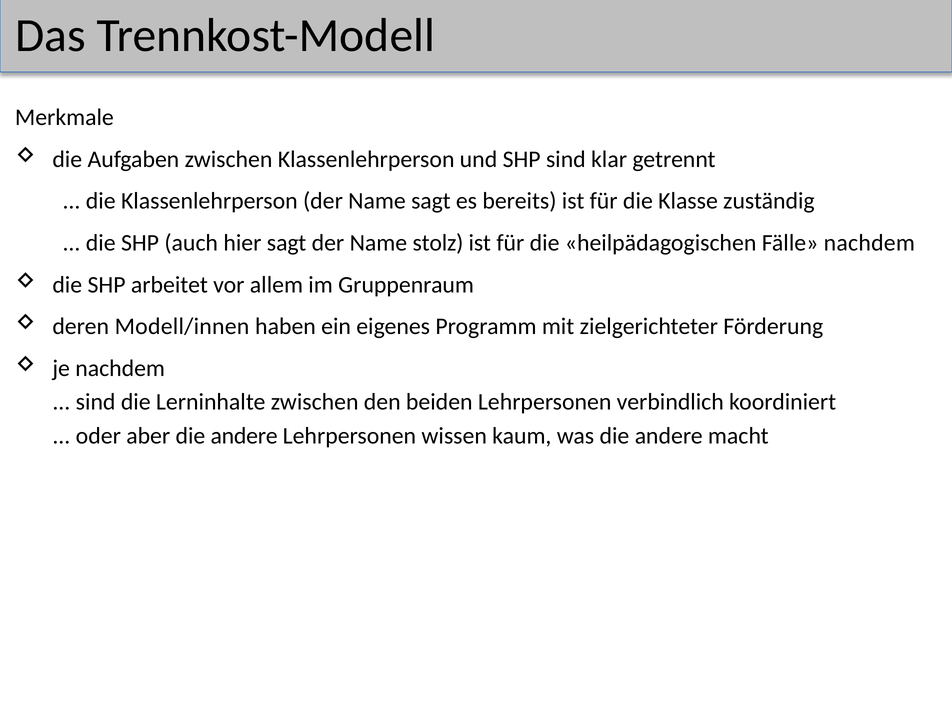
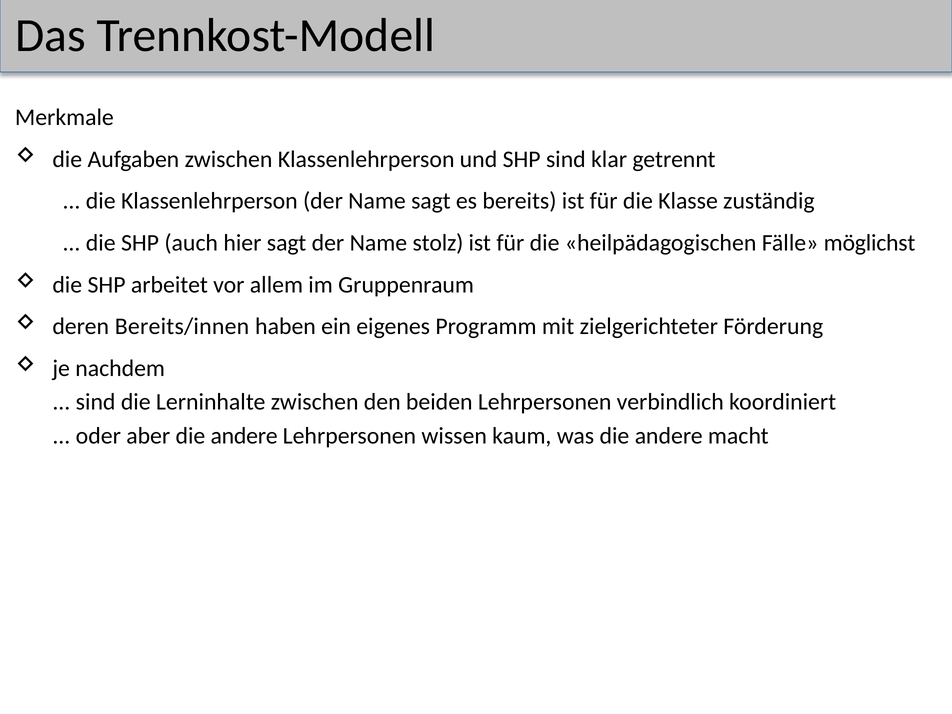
Fälle nachdem: nachdem -> möglichst (870, 243)
Modell/innen: Modell/innen -> Bereits/innen (182, 326)
